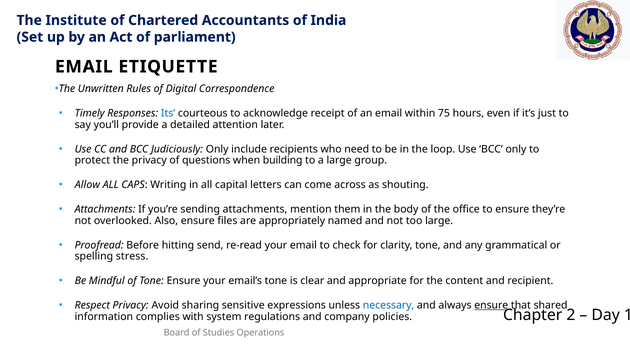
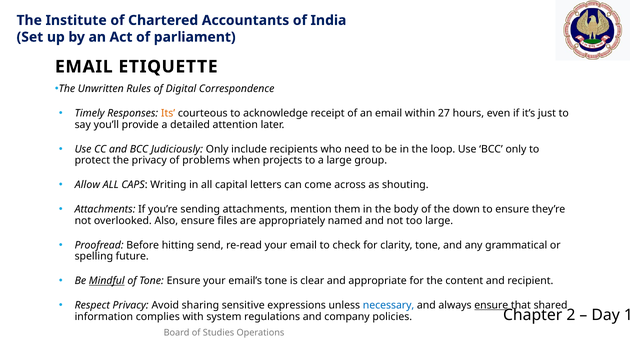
Its colour: blue -> orange (168, 113)
75: 75 -> 27 (444, 113)
questions: questions -> problems (206, 161)
building: building -> projects (283, 161)
office: office -> down (466, 210)
stress: stress -> future (132, 257)
Mindful underline: none -> present (107, 281)
